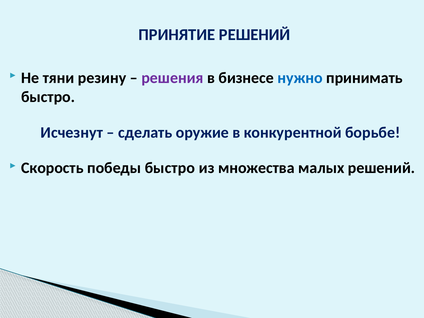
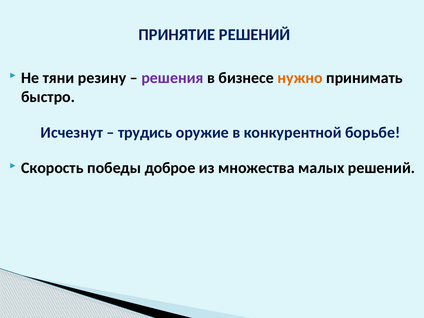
нужно colour: blue -> orange (300, 78)
сделать: сделать -> трудись (145, 132)
победы быстро: быстро -> доброе (170, 168)
